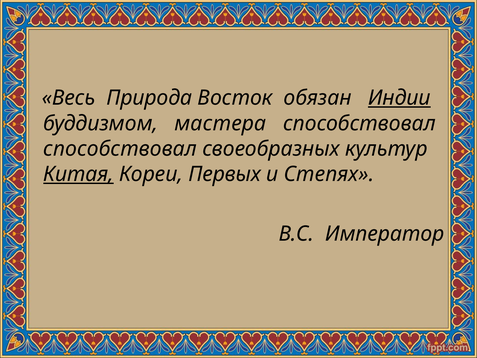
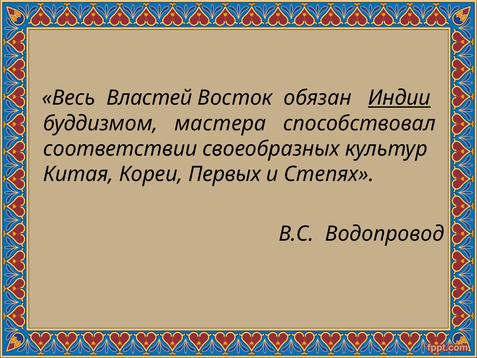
Природа: Природа -> Властей (149, 98)
способствовал: способствовал -> соответствии (120, 149)
Китая underline: present -> none (79, 174)
Император: Император -> Водопровод (385, 234)
